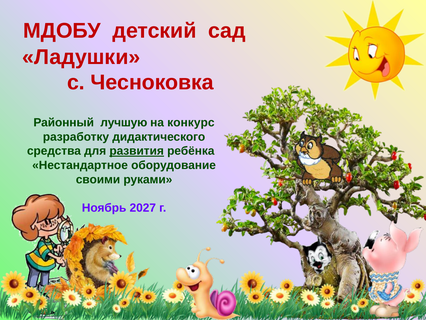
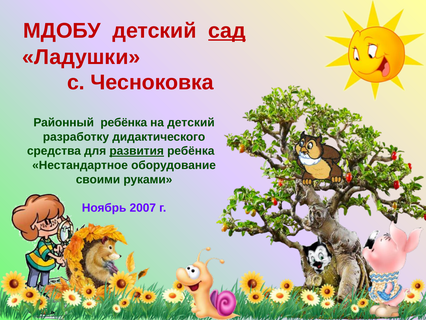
сад underline: none -> present (227, 31)
Районный лучшую: лучшую -> ребёнка (124, 122)
на конкурс: конкурс -> детский (191, 122)
2027: 2027 -> 2007 (143, 208)
